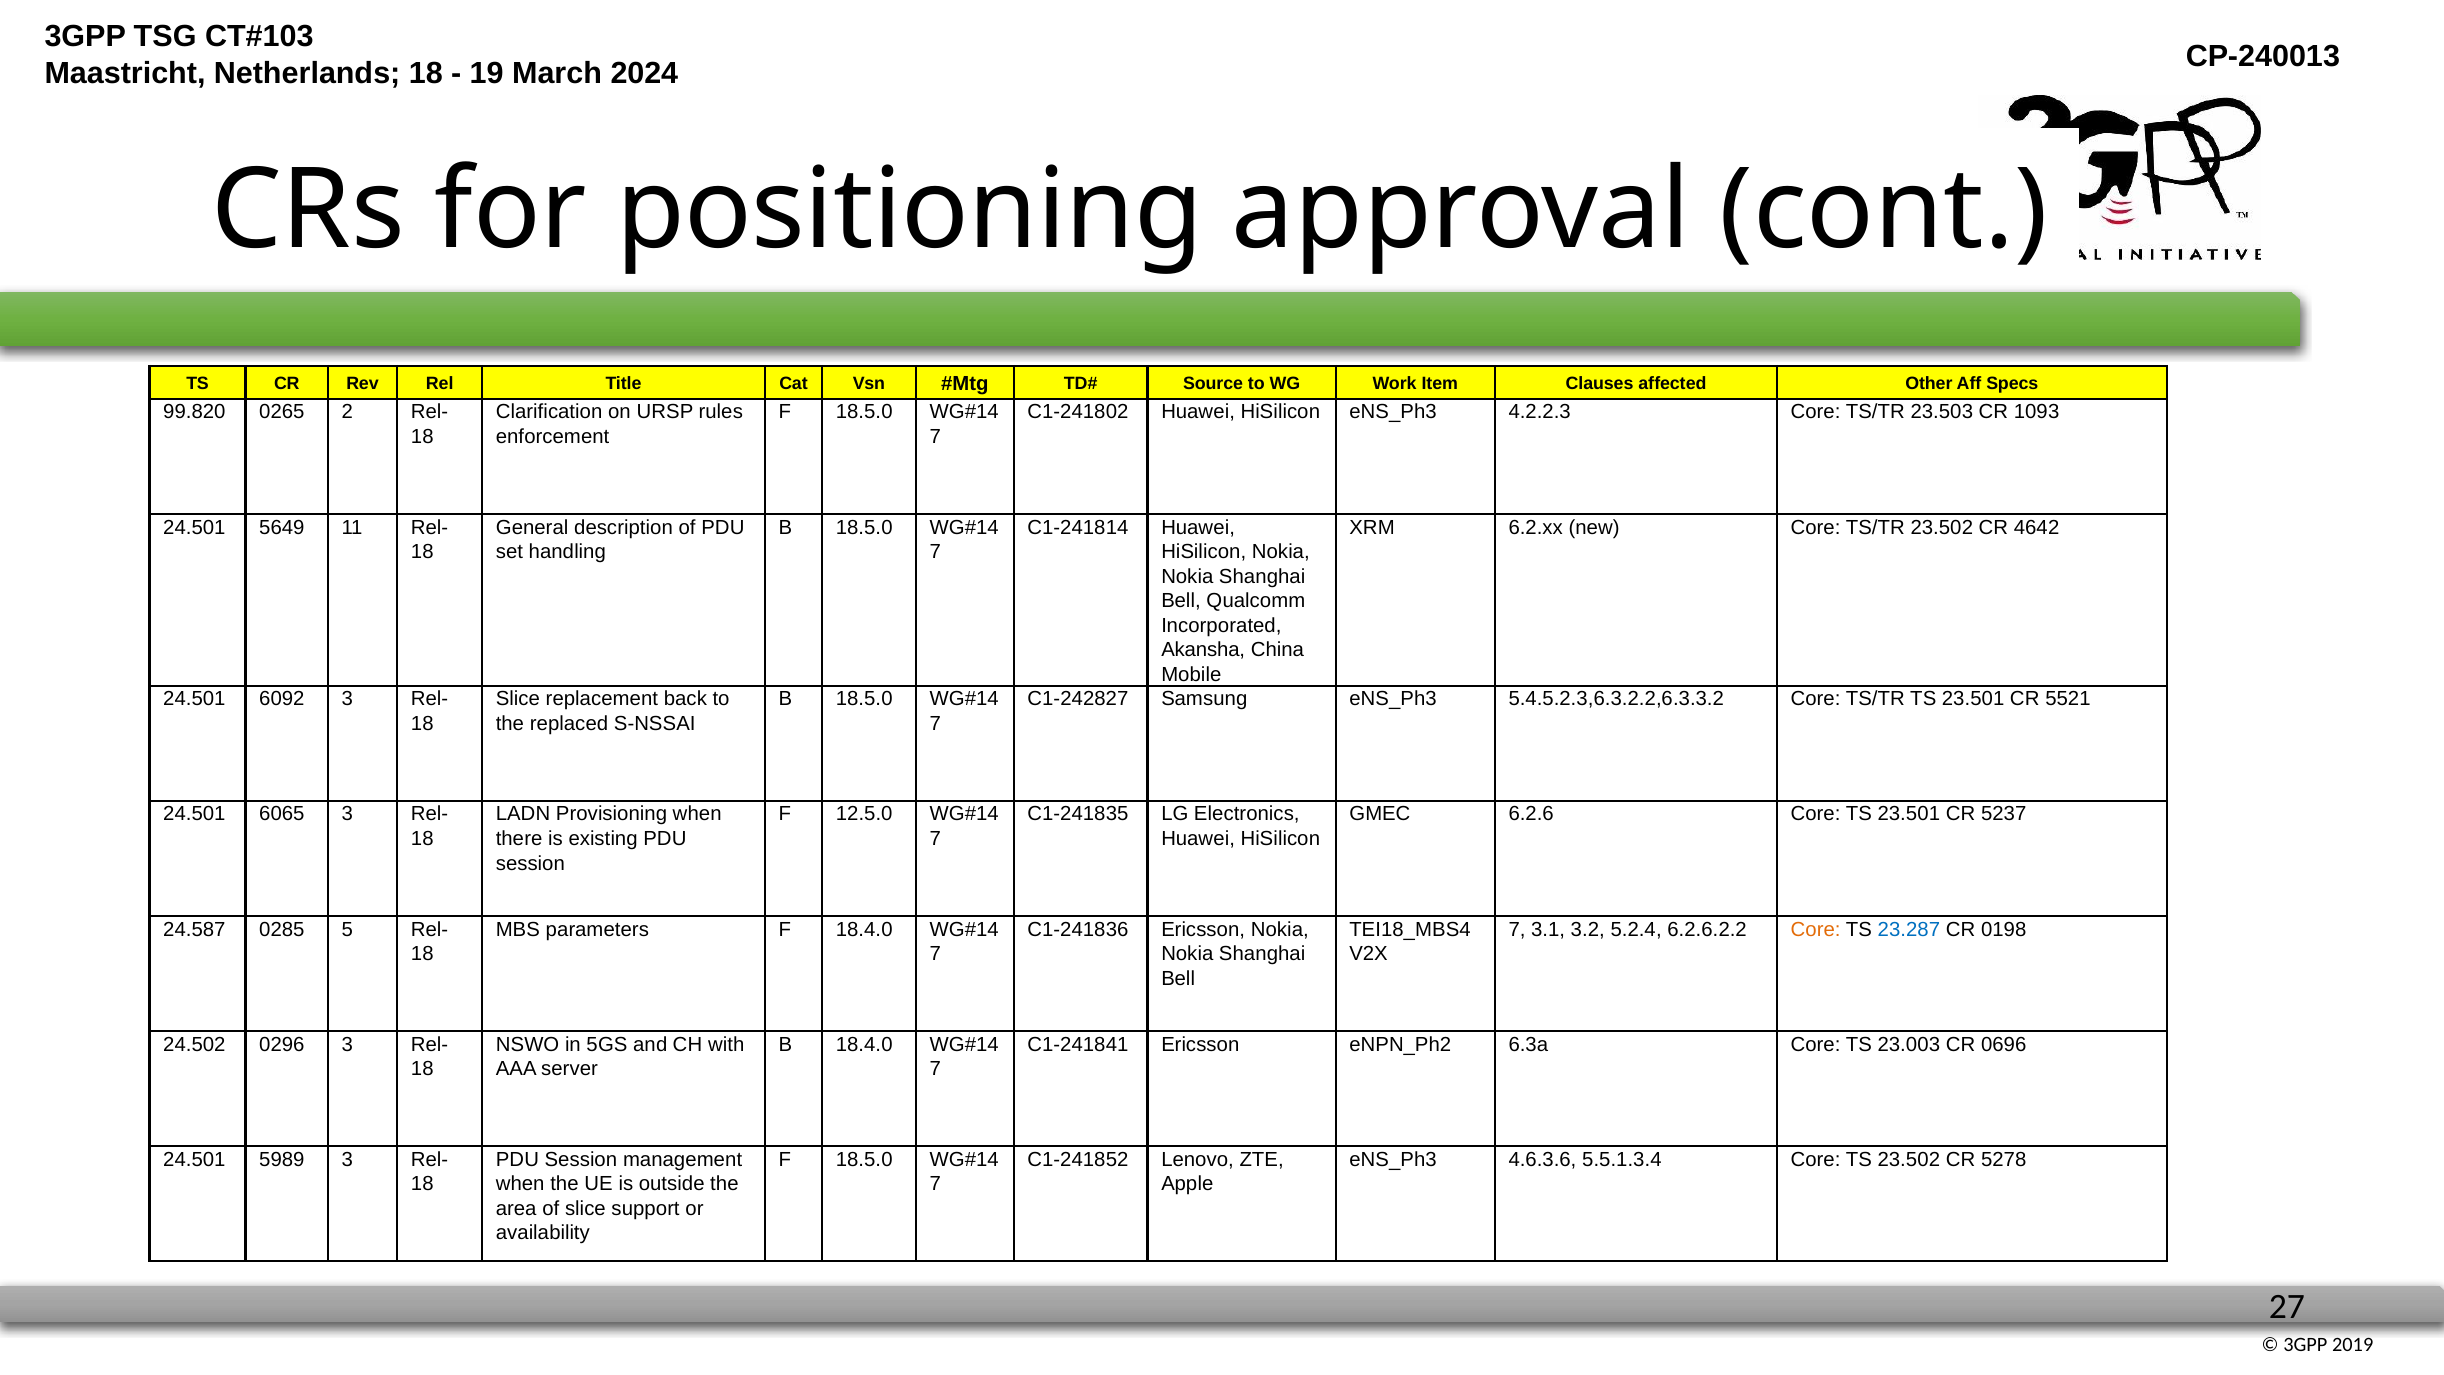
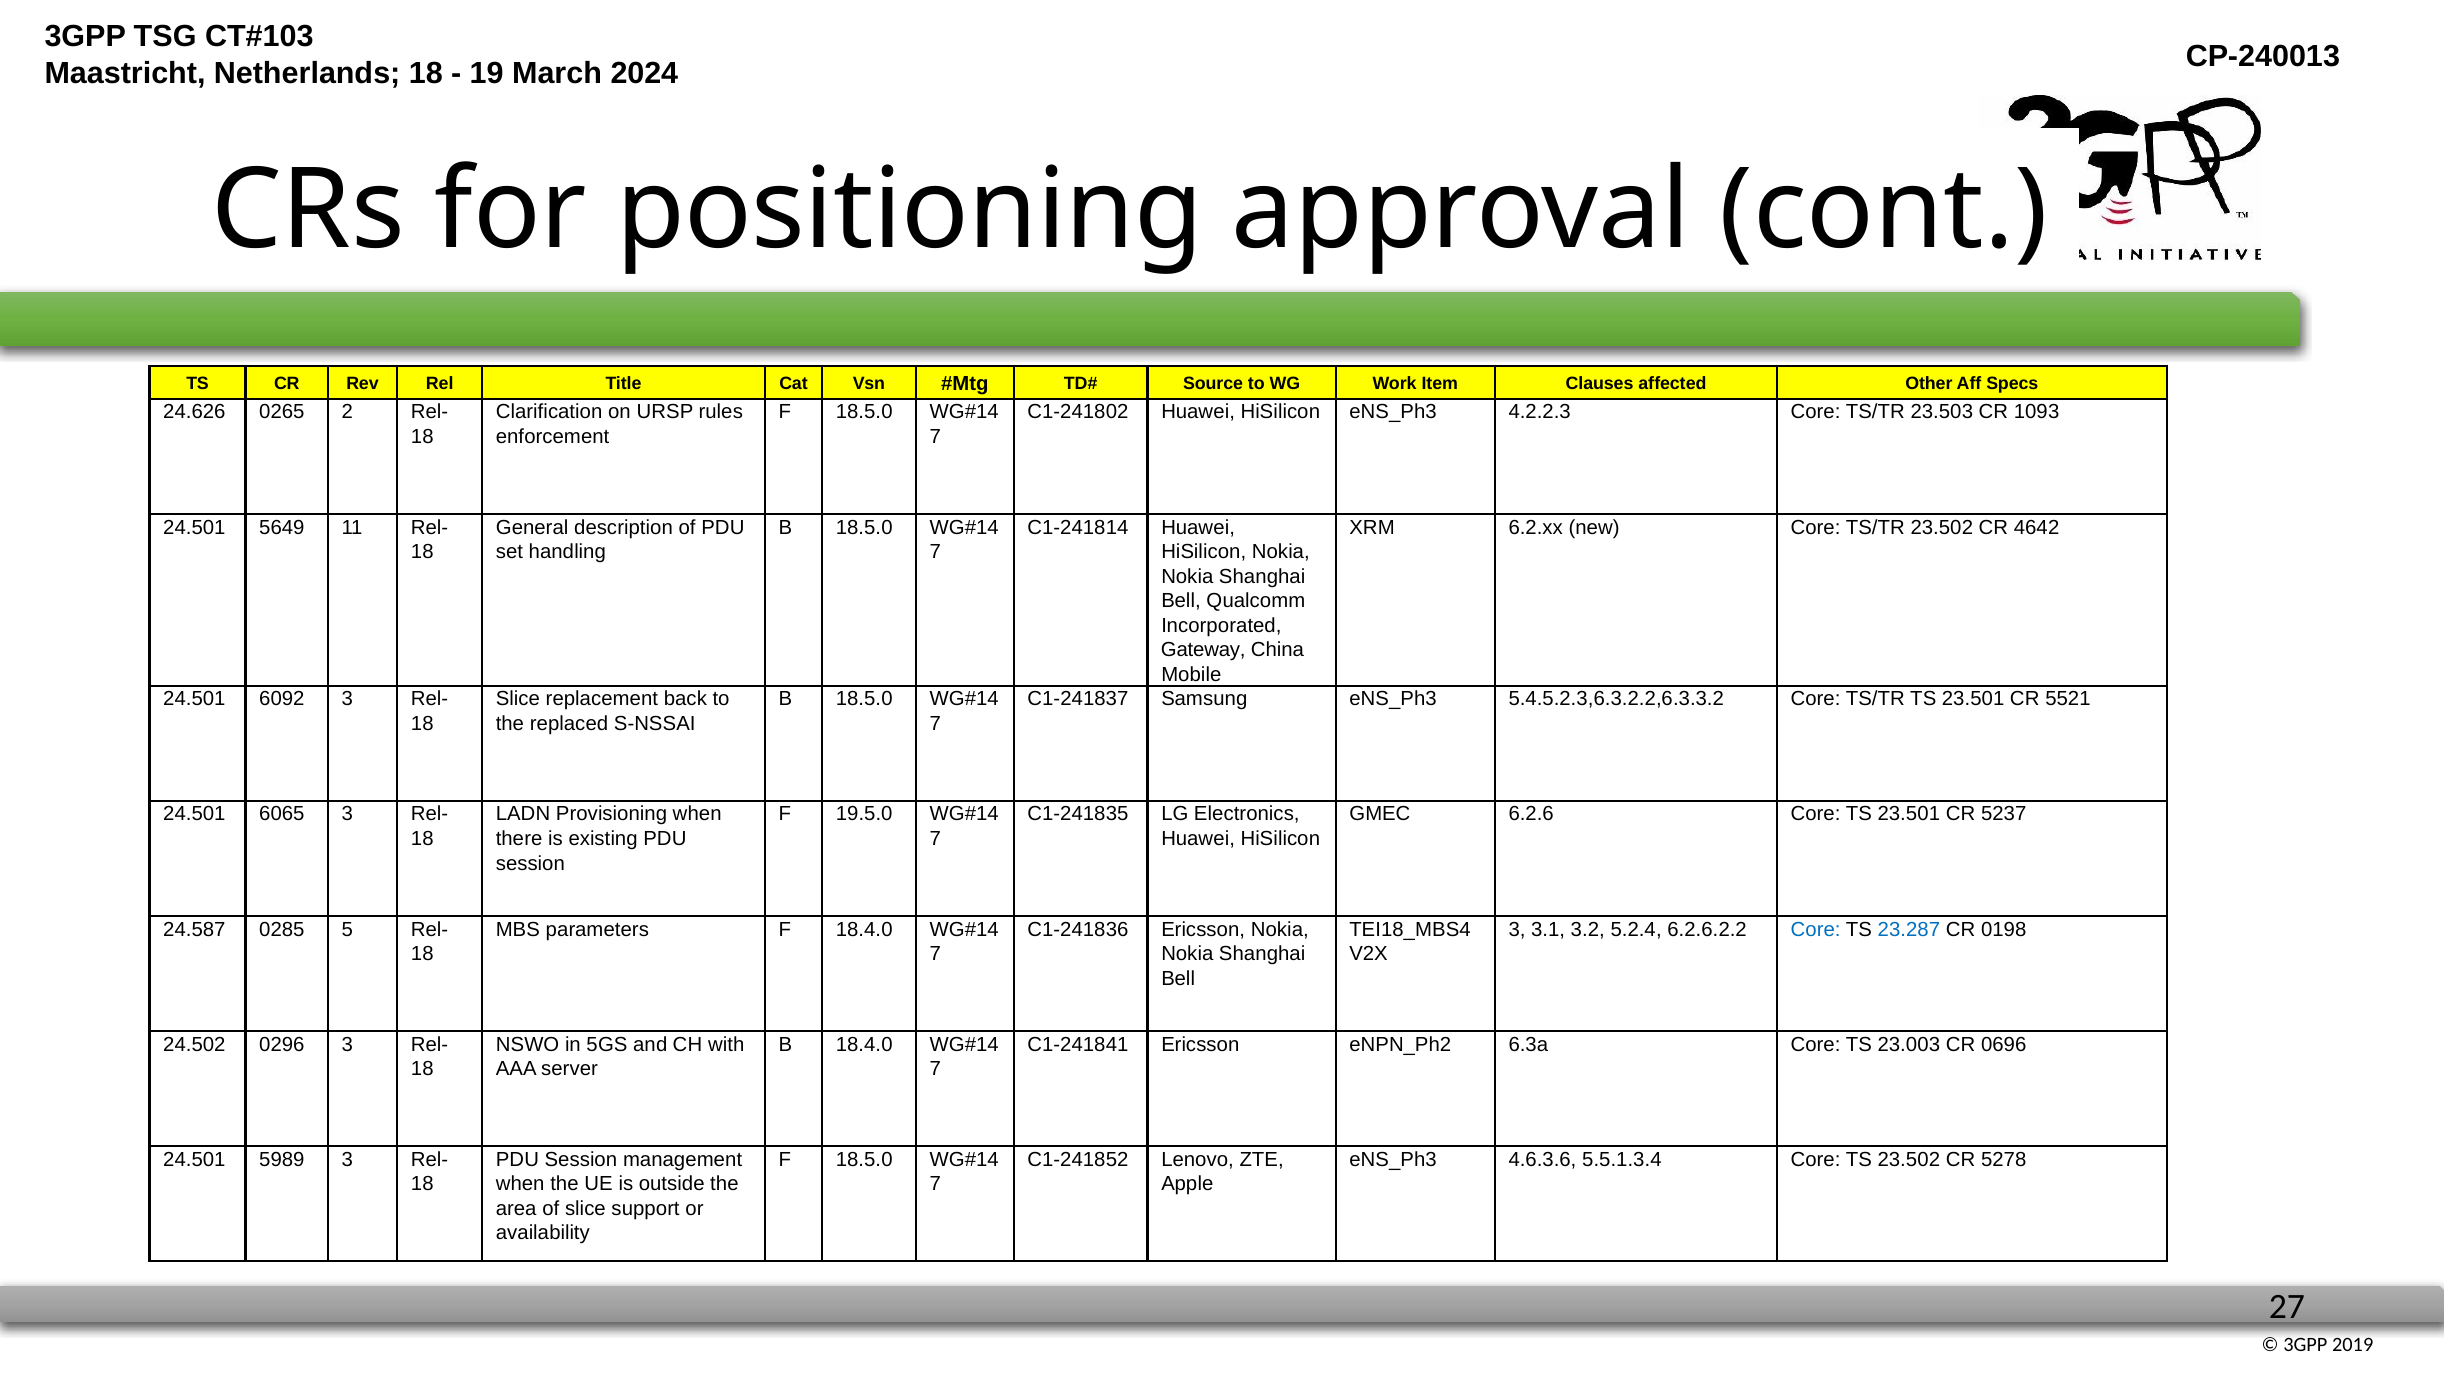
99.820: 99.820 -> 24.626 (194, 412)
Akansha: Akansha -> Gateway (1203, 650)
C1-242827: C1-242827 -> C1-241837 (1078, 699)
12.5.0: 12.5.0 -> 19.5.0 (864, 814)
7: 7 -> 3 (1517, 929)
Core colour: orange -> blue (1816, 929)
